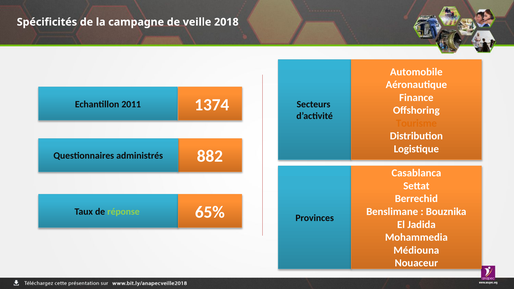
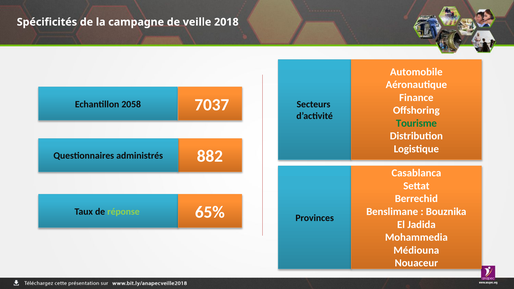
1374: 1374 -> 7037 (212, 105)
2011: 2011 -> 2058 (131, 104)
Tourisme colour: orange -> green (416, 123)
